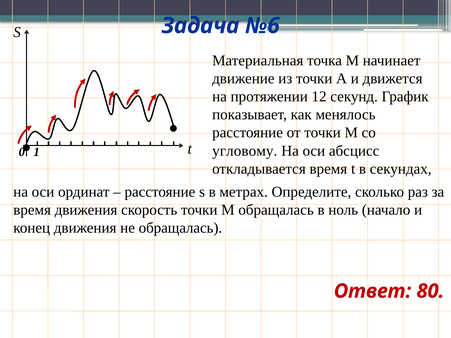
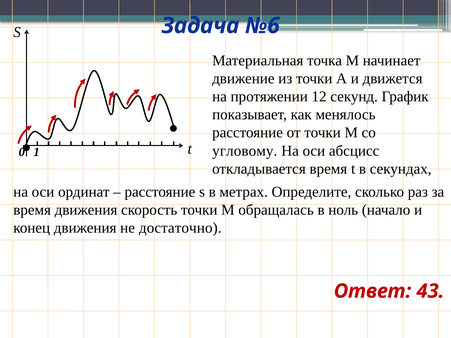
не обращалась: обращалась -> достаточно (180, 228)
80: 80 -> 43 (430, 291)
